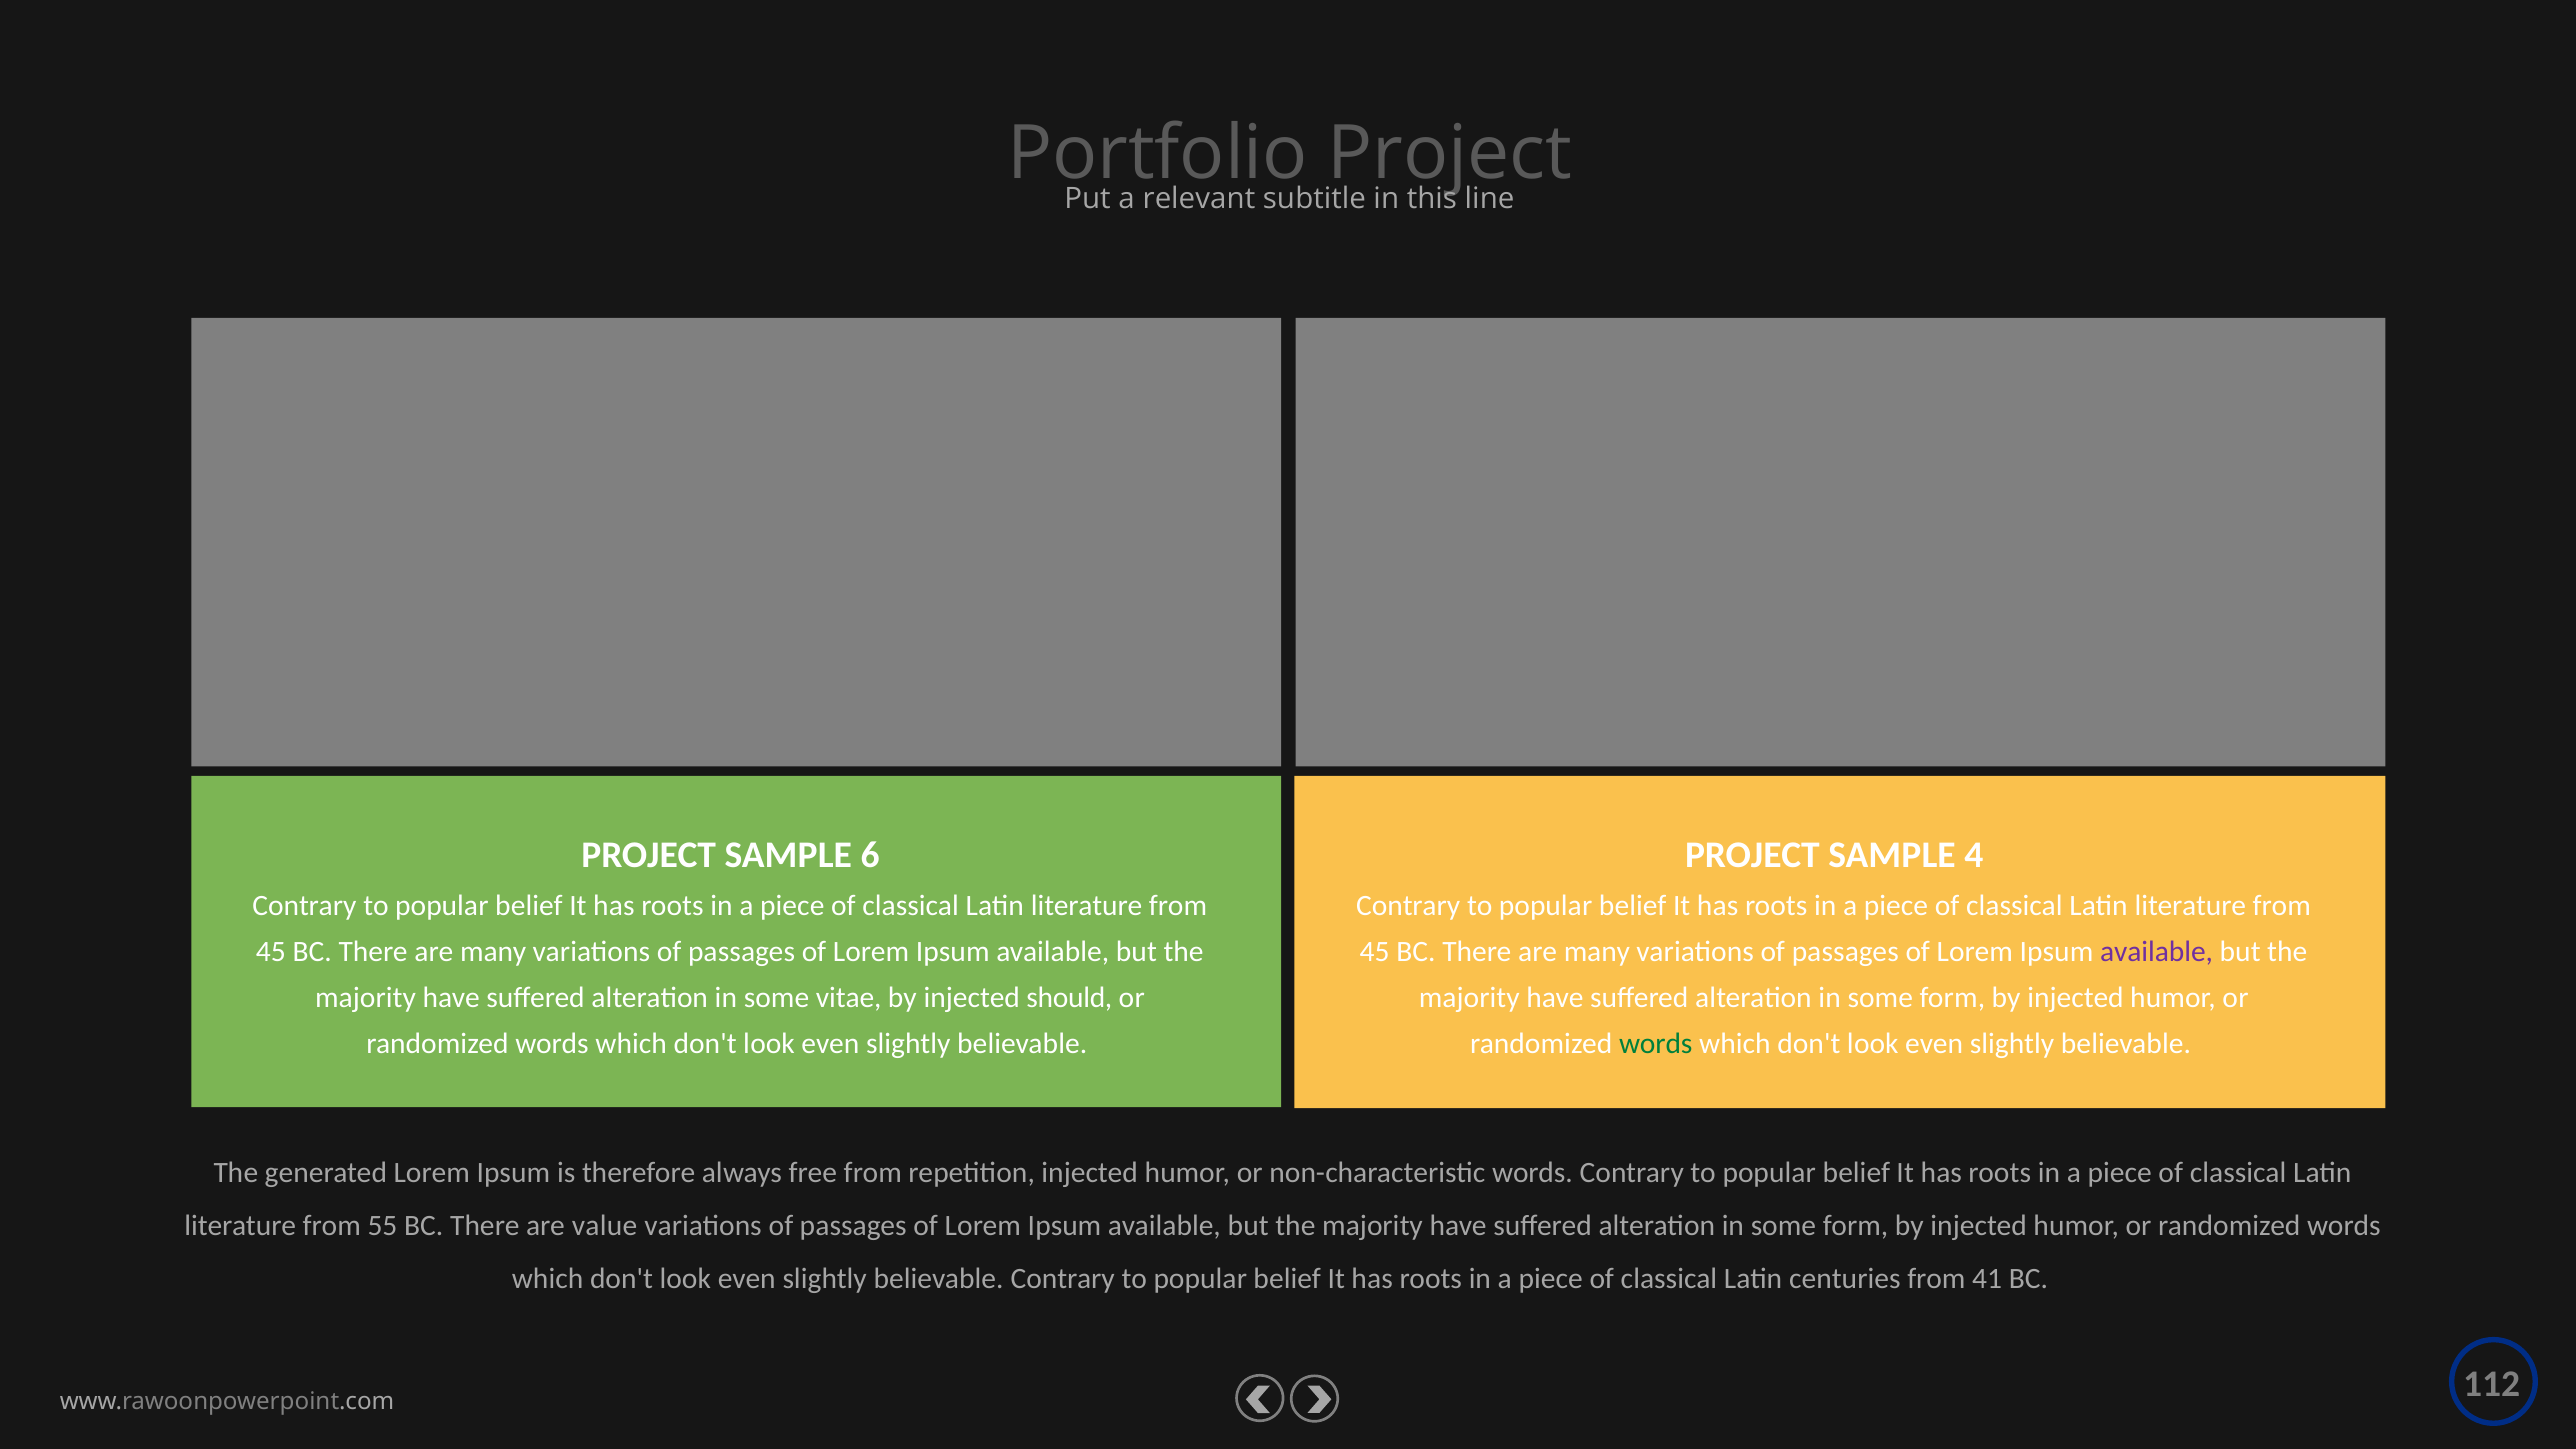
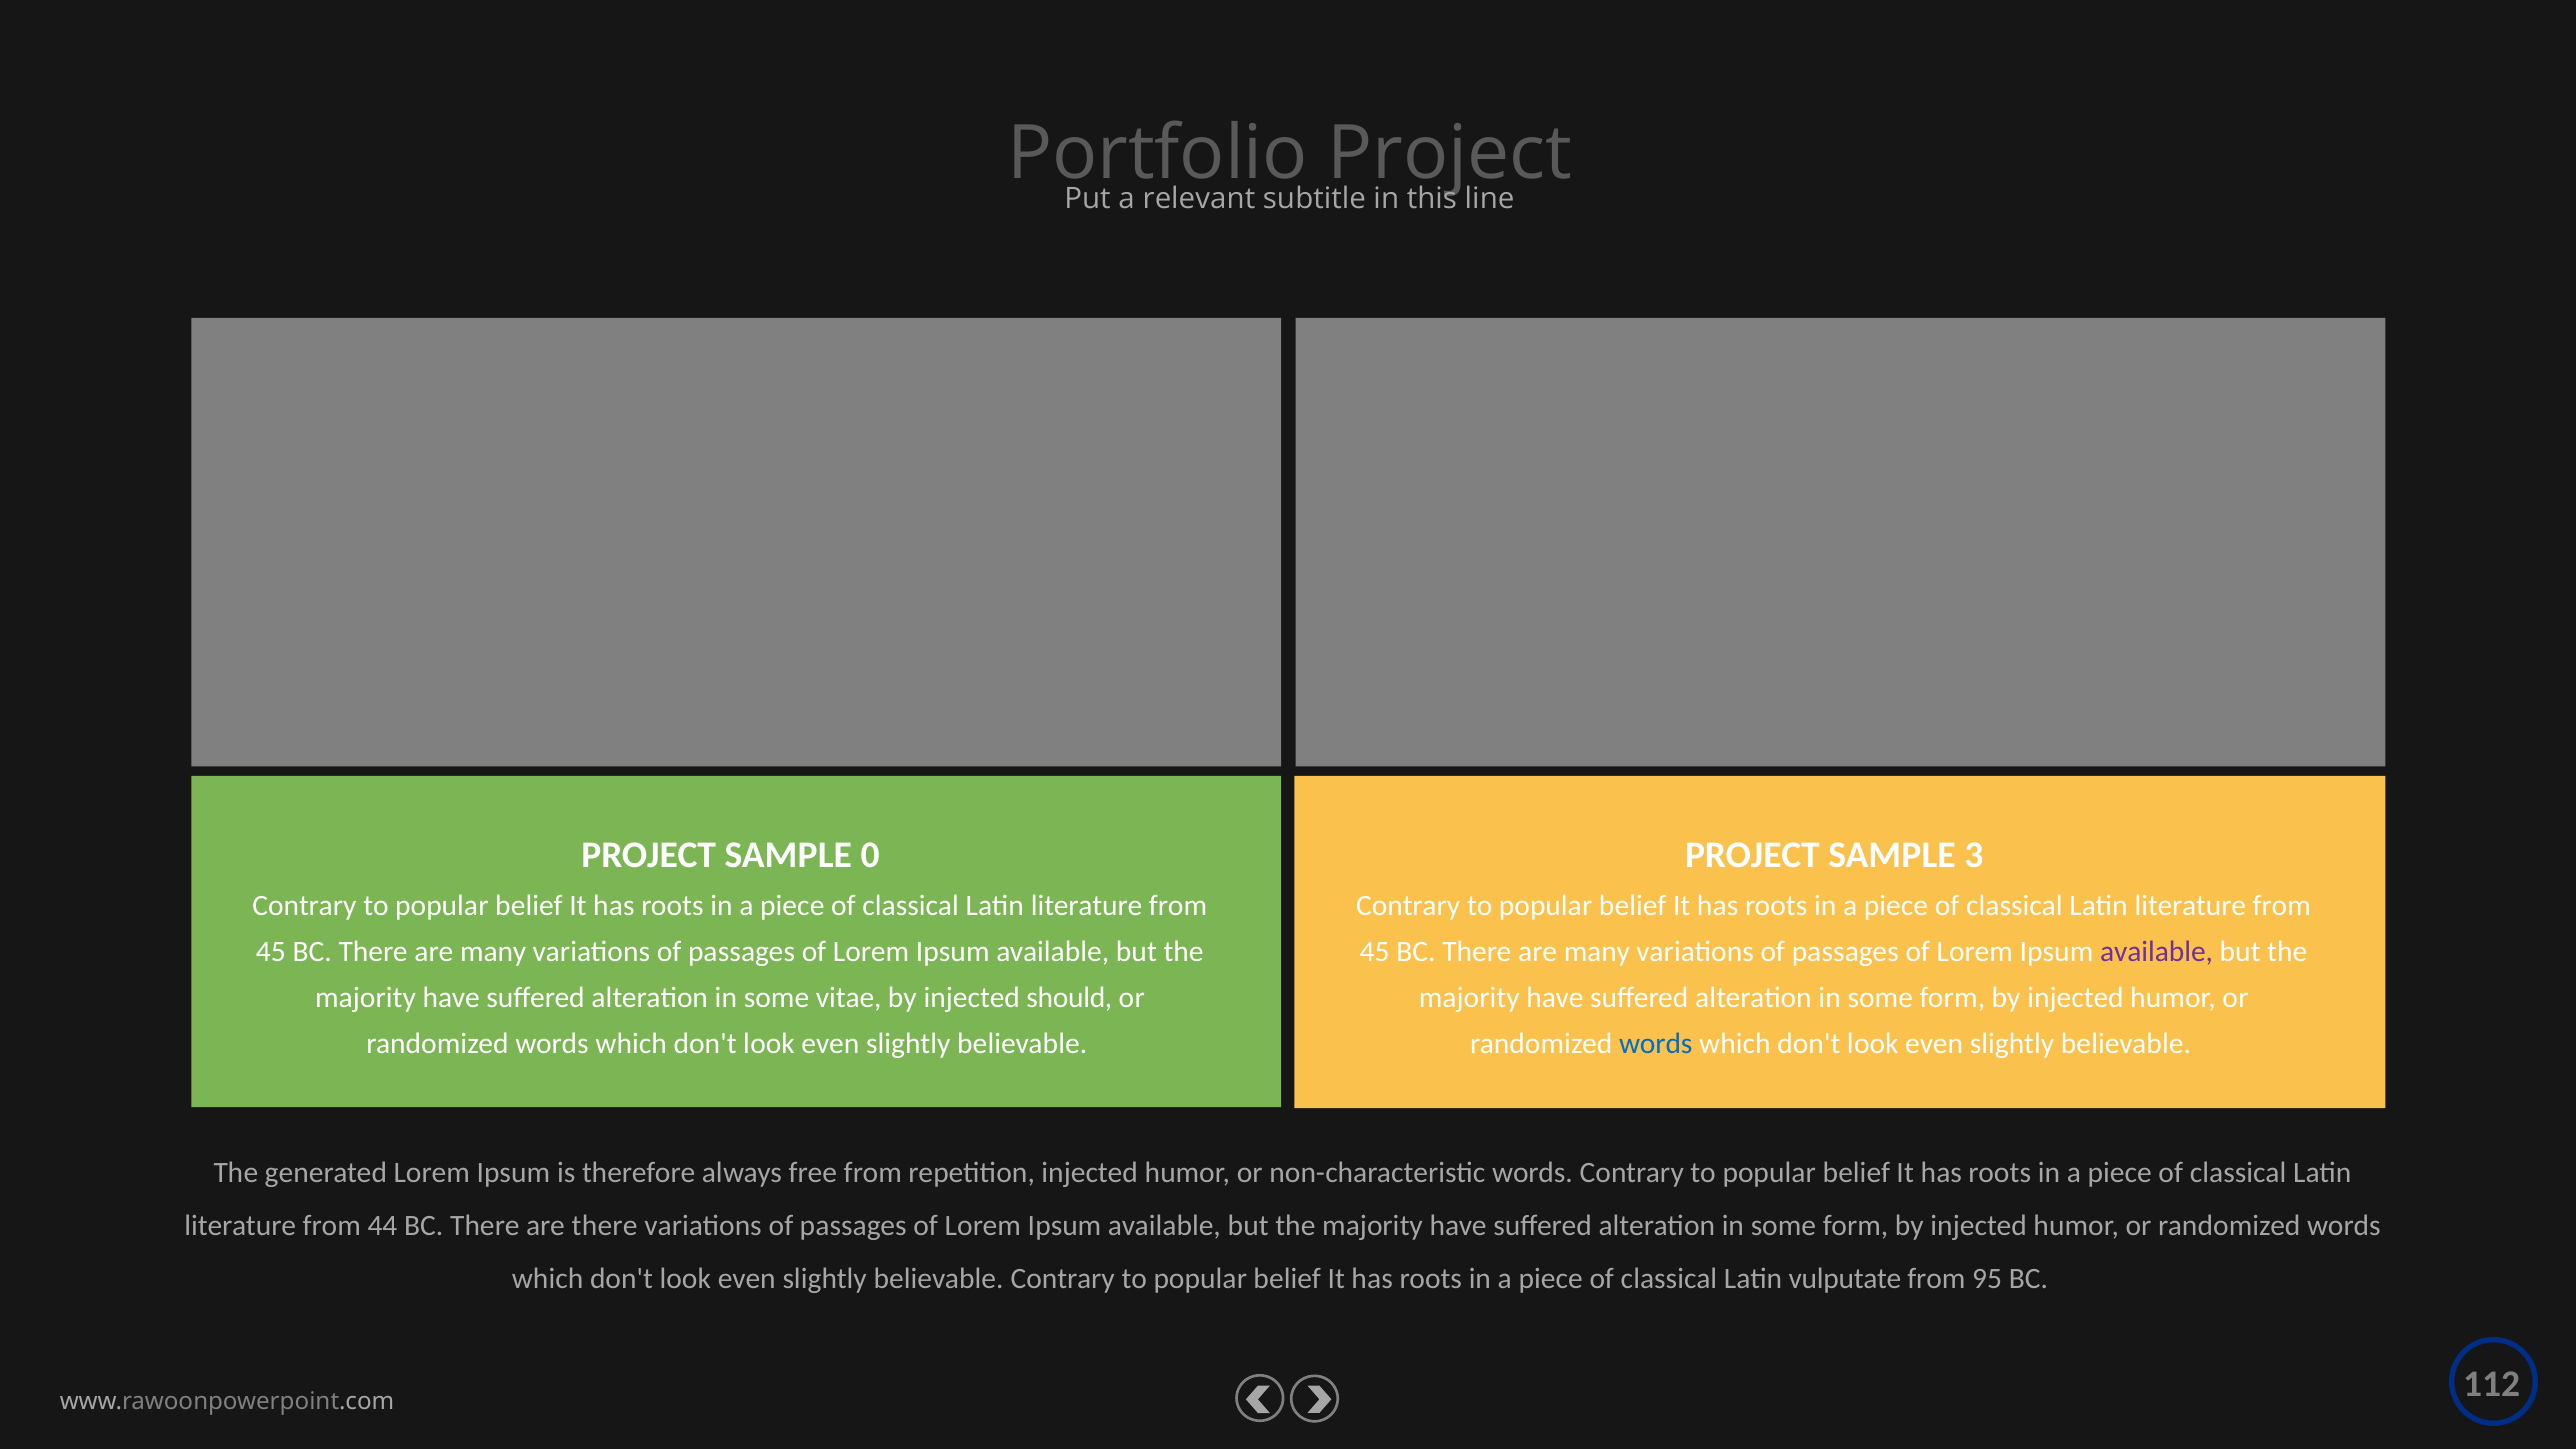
6: 6 -> 0 (870, 855)
4: 4 -> 3 (1974, 855)
words colour: green -> blue (1656, 1043)
55: 55 -> 44 (382, 1225)
are value: value -> there (605, 1225)
centuries: centuries -> vulputate (1845, 1279)
41: 41 -> 95 (1987, 1279)
